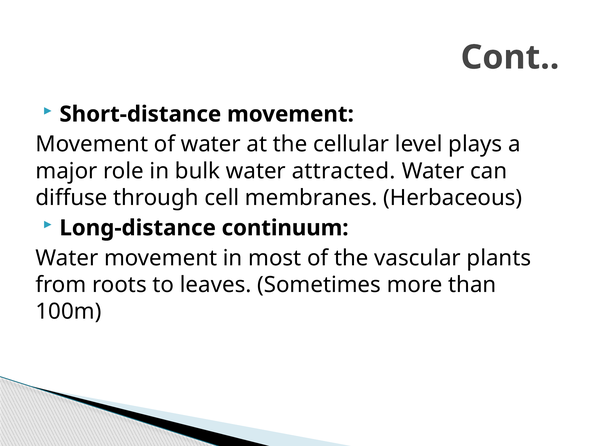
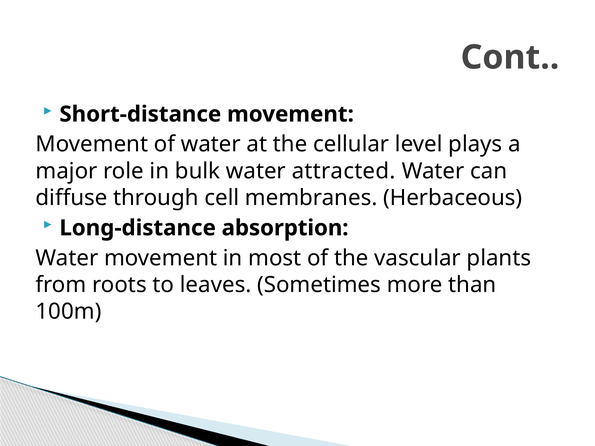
continuum: continuum -> absorption (285, 228)
